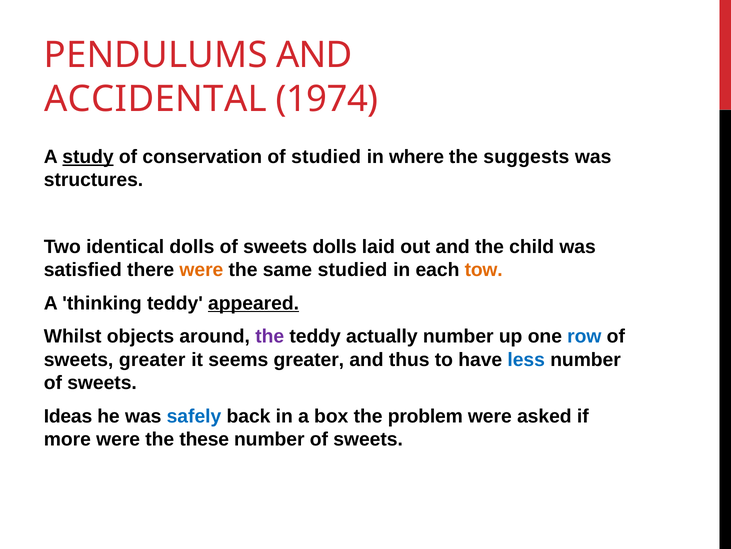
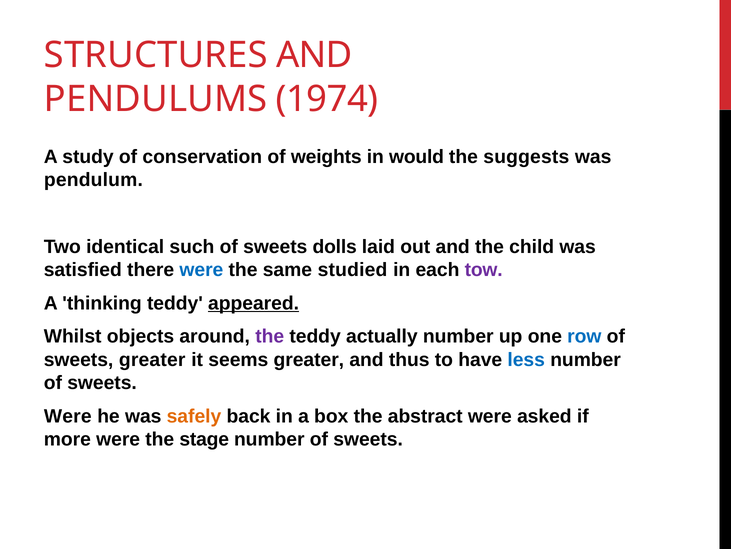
PENDULUMS: PENDULUMS -> STRUCTURES (156, 55)
ACCIDENTAL: ACCIDENTAL -> PENDULUMS (156, 99)
study underline: present -> none (88, 157)
of studied: studied -> weights (326, 157)
where: where -> would (417, 157)
structures: structures -> pendulum (93, 180)
identical dolls: dolls -> such (192, 246)
were colour: orange -> blue (201, 270)
tow colour: orange -> purple (484, 270)
Ideas: Ideas -> Were (68, 416)
safely colour: blue -> orange (194, 416)
problem: problem -> abstract (425, 416)
these: these -> stage (204, 439)
